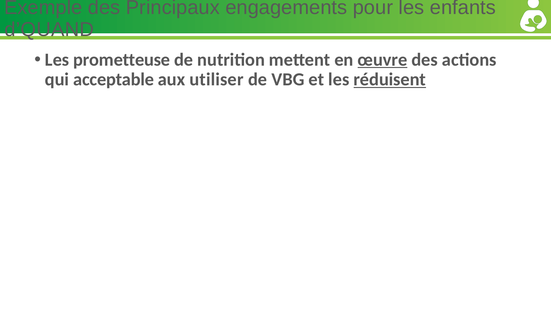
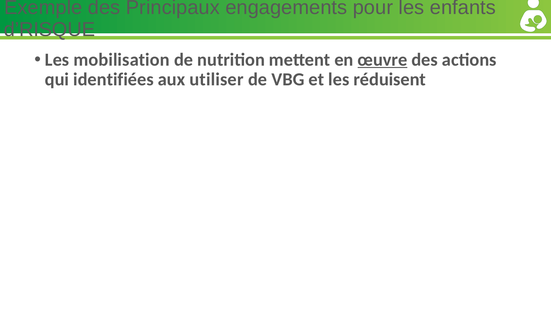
d’QUAND: d’QUAND -> d’RISQUE (49, 29)
prometteuse: prometteuse -> mobilisation (122, 60)
acceptable: acceptable -> identifiées (113, 80)
réduisent underline: present -> none (390, 80)
